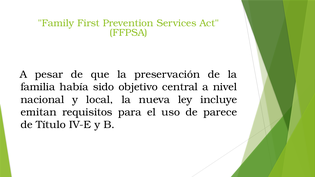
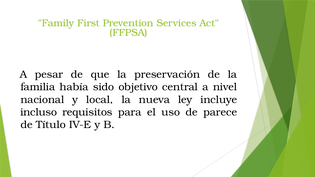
emitan: emitan -> incluso (39, 112)
